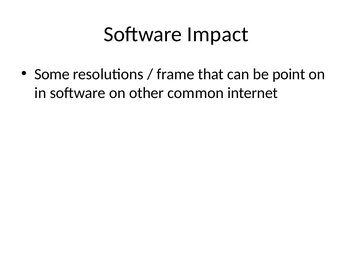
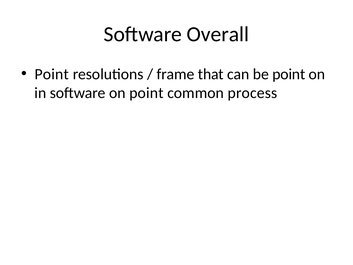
Impact: Impact -> Overall (218, 34)
Some: Some -> Point (52, 74)
on other: other -> point (146, 93)
internet: internet -> process (252, 93)
